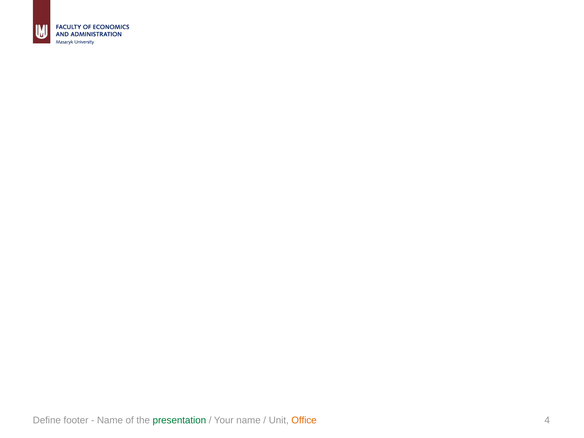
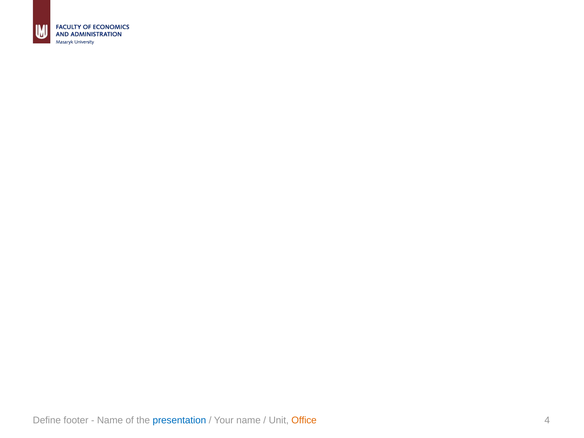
presentation colour: green -> blue (179, 420)
